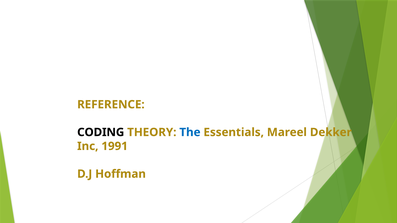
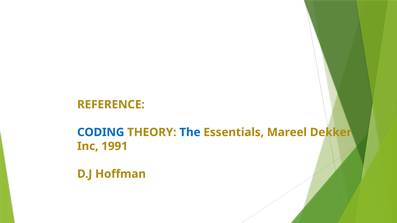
CODING colour: black -> blue (101, 132)
